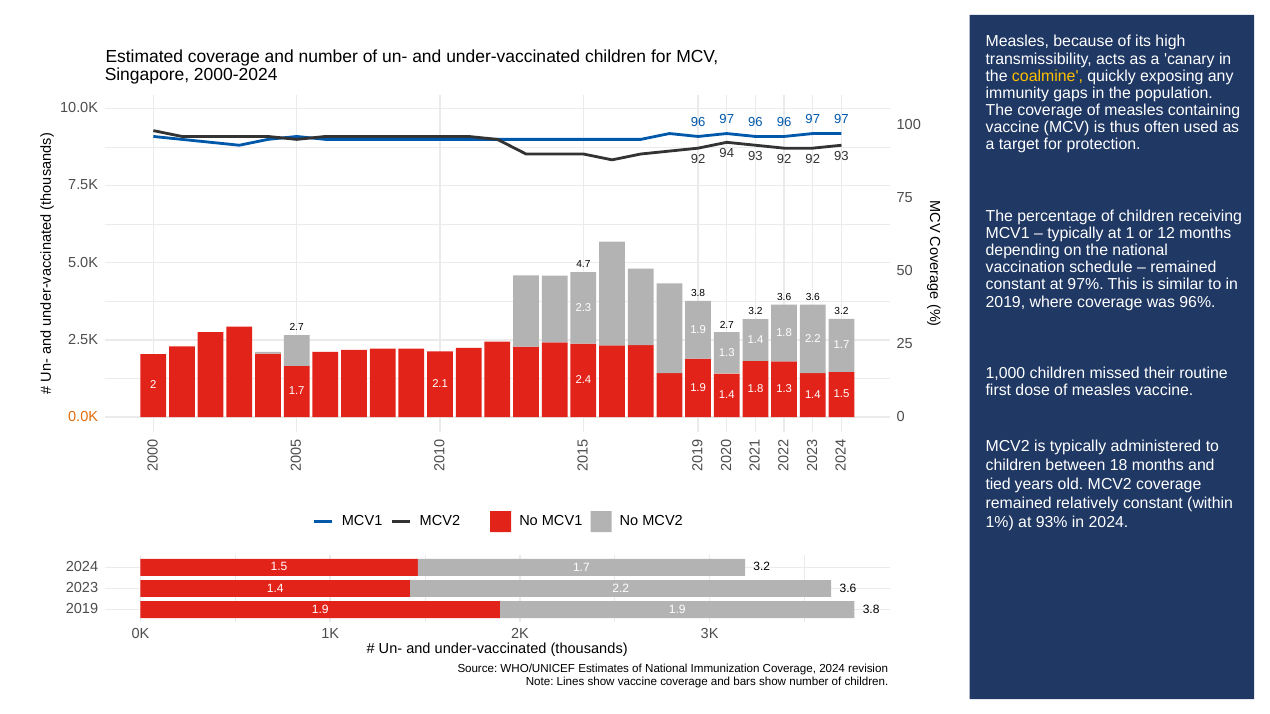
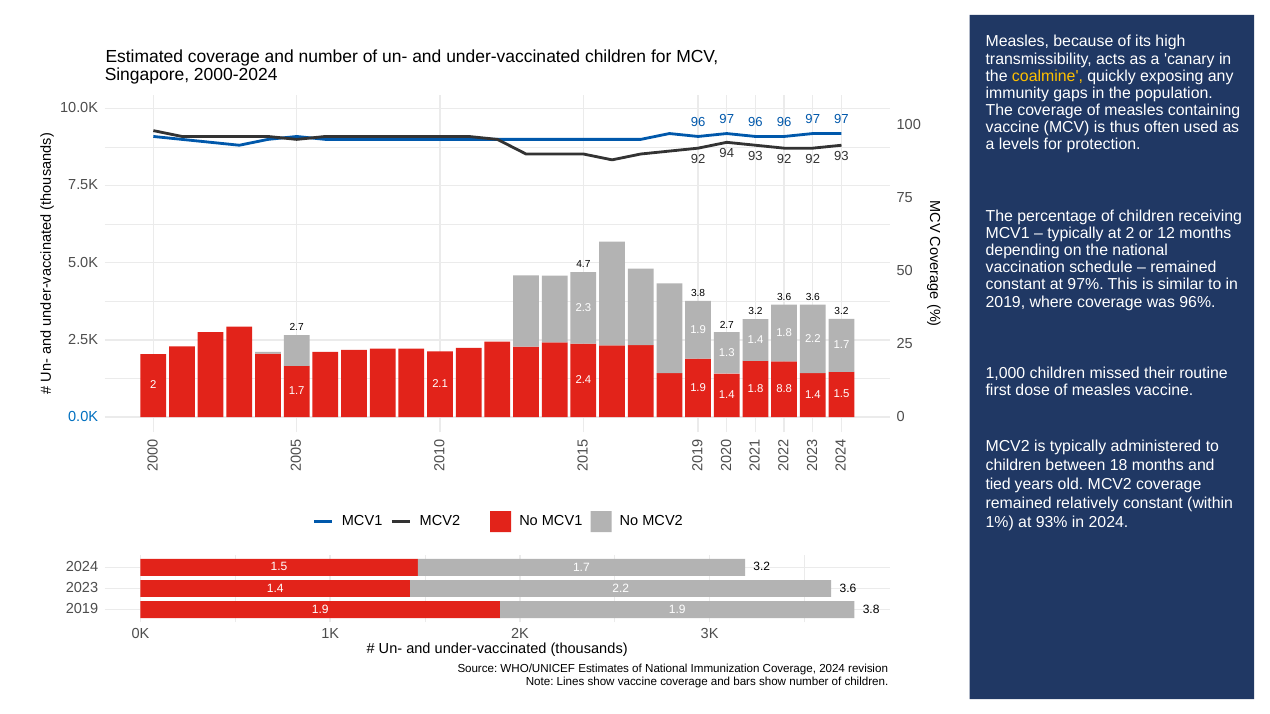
target: target -> levels (1019, 145)
at 1: 1 -> 2 (1130, 233)
1.8 1.3: 1.3 -> 8.8 (784, 389)
0.0K colour: orange -> blue (83, 417)
